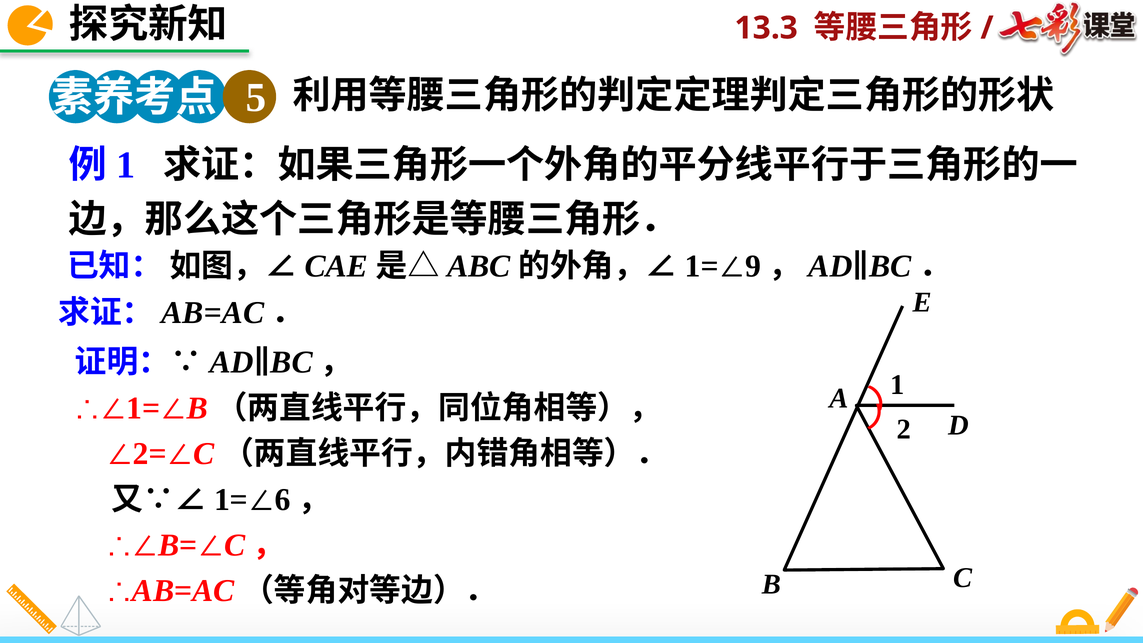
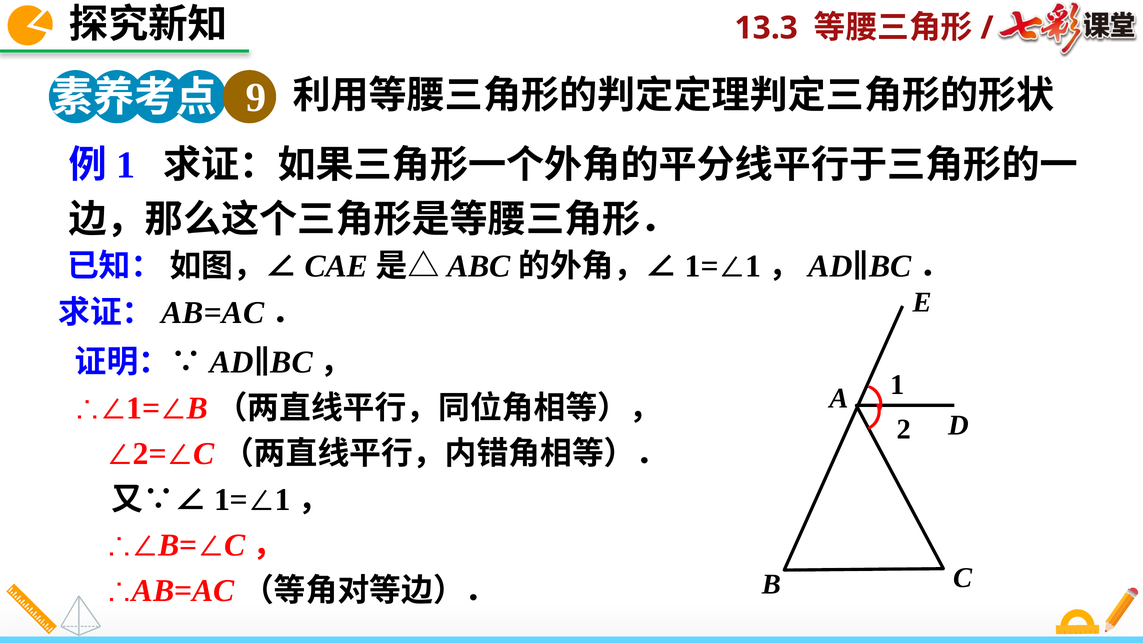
5: 5 -> 9 (256, 98)
9: 9 -> 1 (753, 266)
6: 6 -> 1 (282, 500)
